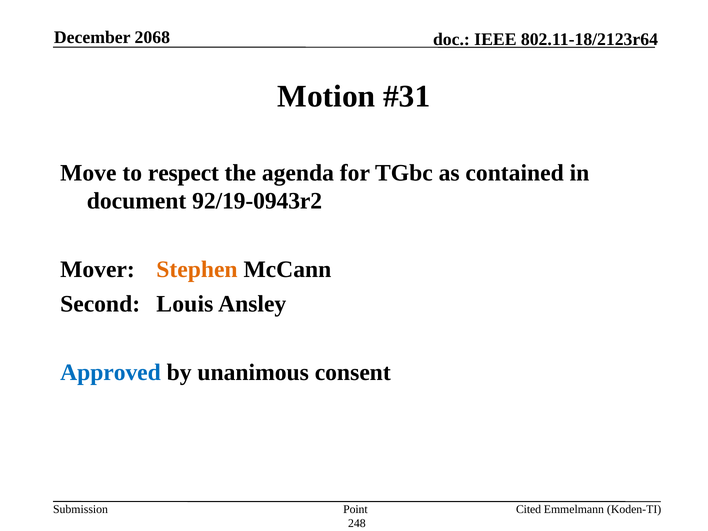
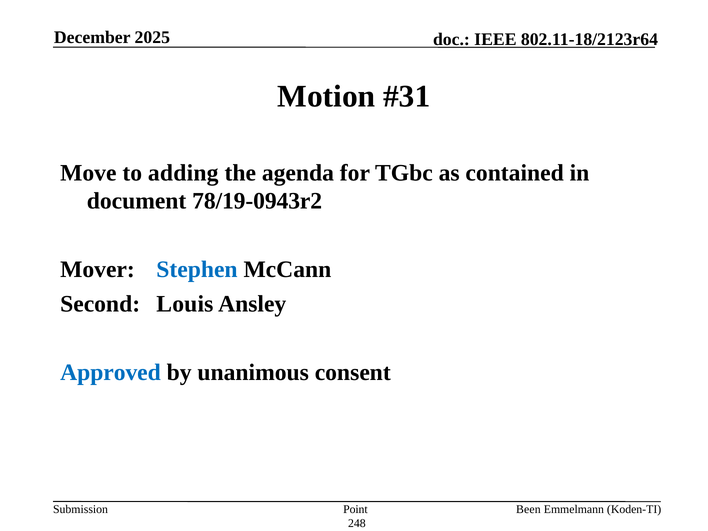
2068: 2068 -> 2025 (152, 38)
respect: respect -> adding (183, 173)
92/19-0943r2: 92/19-0943r2 -> 78/19-0943r2 (257, 201)
Stephen colour: orange -> blue (197, 270)
Cited: Cited -> Been (528, 509)
